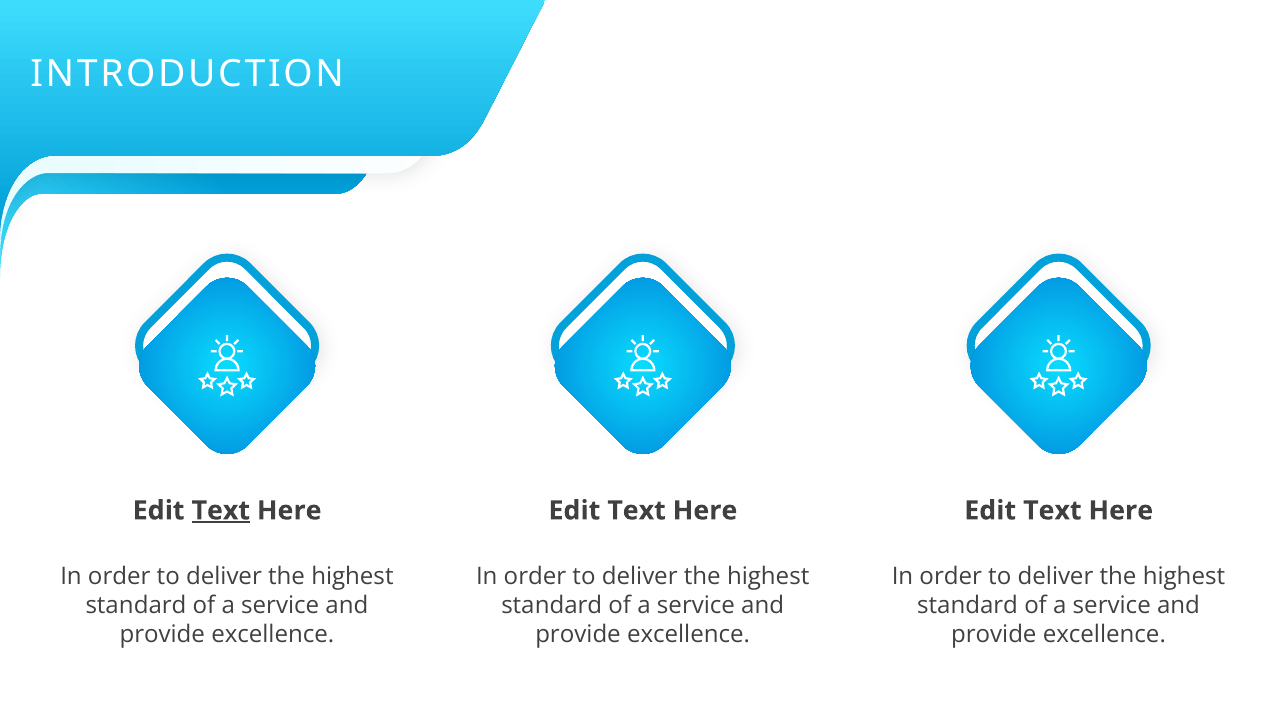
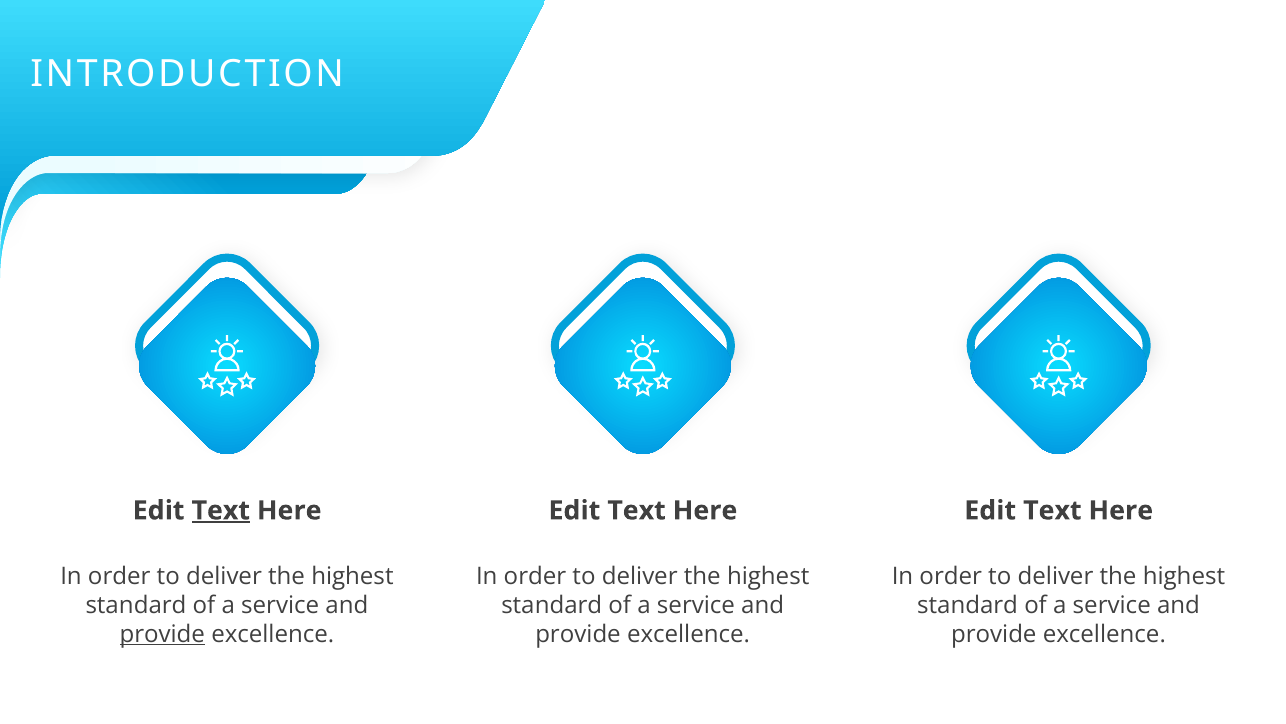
provide underline: none -> present (162, 634)
